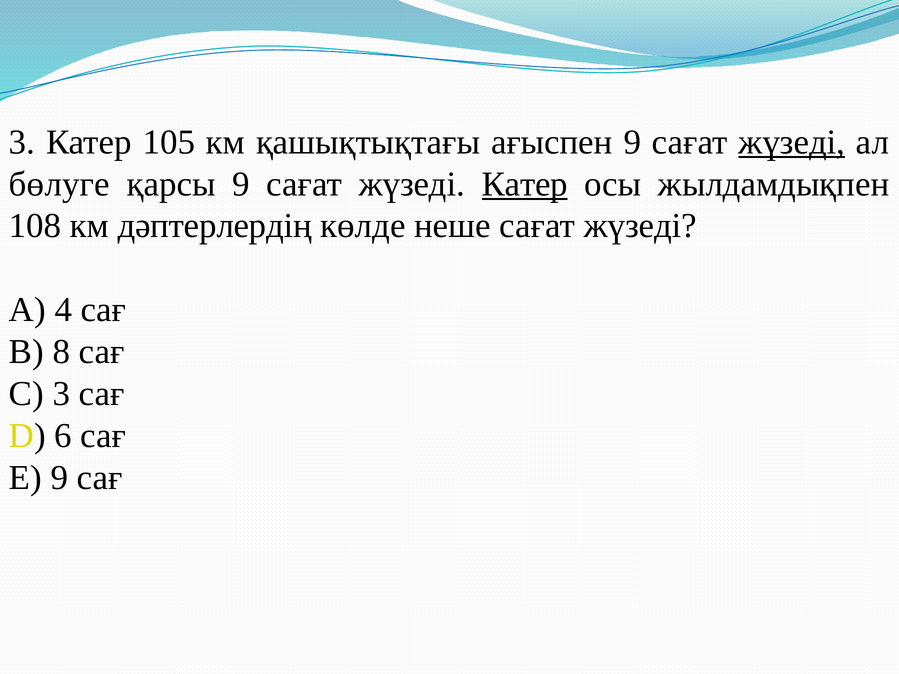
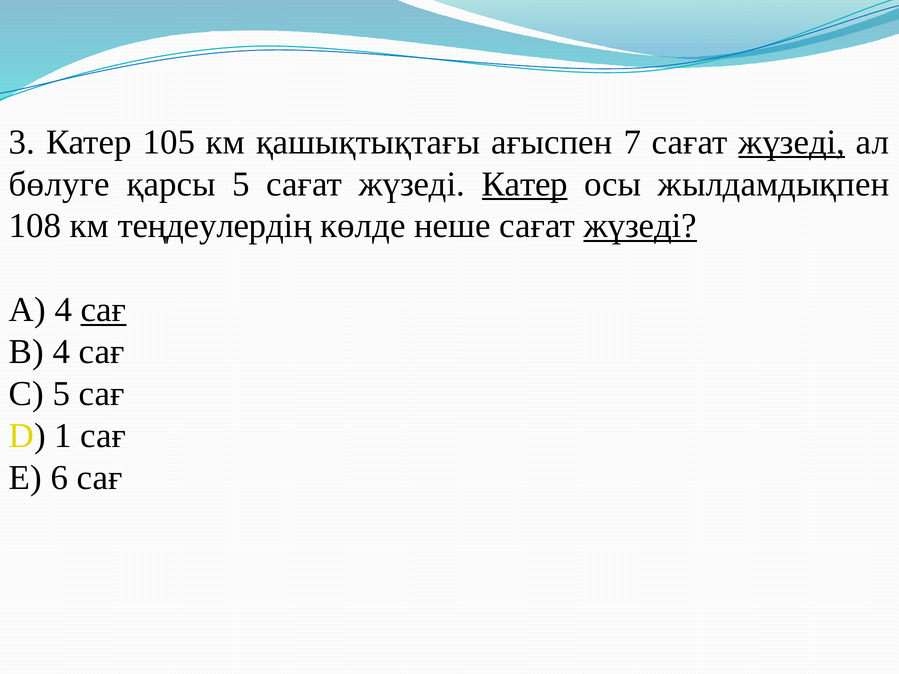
ағыспен 9: 9 -> 7 (632, 142)
қарсы 9: 9 -> 5 (241, 184)
дәптерлердің: дәптерлердің -> теңдеулердің (215, 226)
жүзеді underline: none -> present (640, 226)
сағ underline: none -> present (103, 310)
В 8: 8 -> 4 (61, 352)
С 3: 3 -> 5 (61, 394)
6: 6 -> 1 (63, 436)
Е 9: 9 -> 6 (59, 478)
